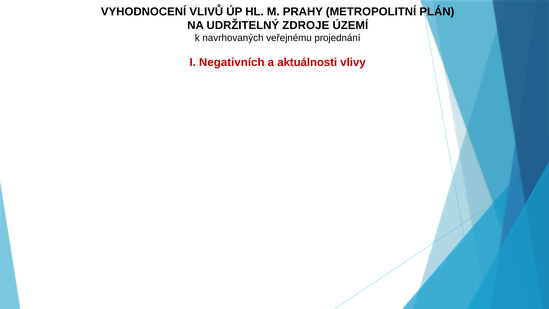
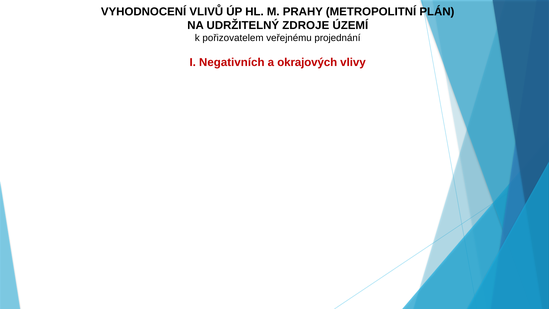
navrhovaných: navrhovaných -> pořizovatelem (233, 38)
aktuálnosti: aktuálnosti -> okrajových (307, 62)
